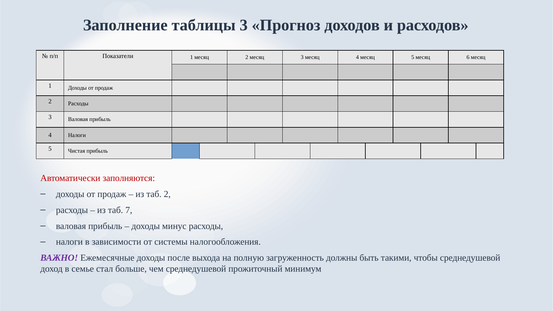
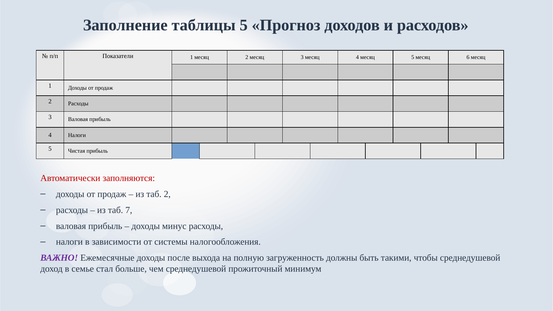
таблицы 3: 3 -> 5 (244, 25)
